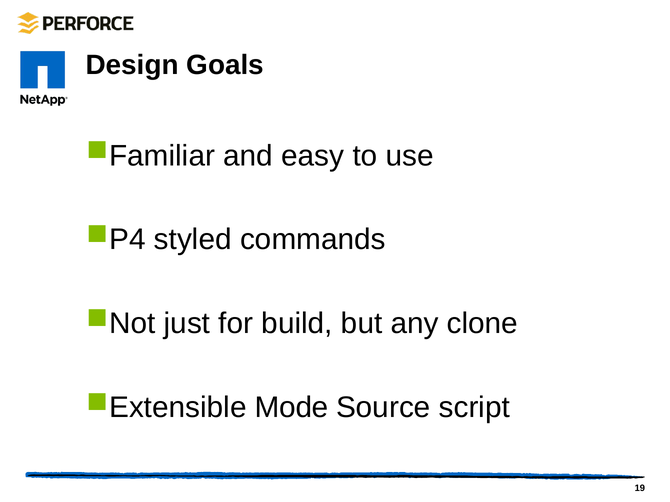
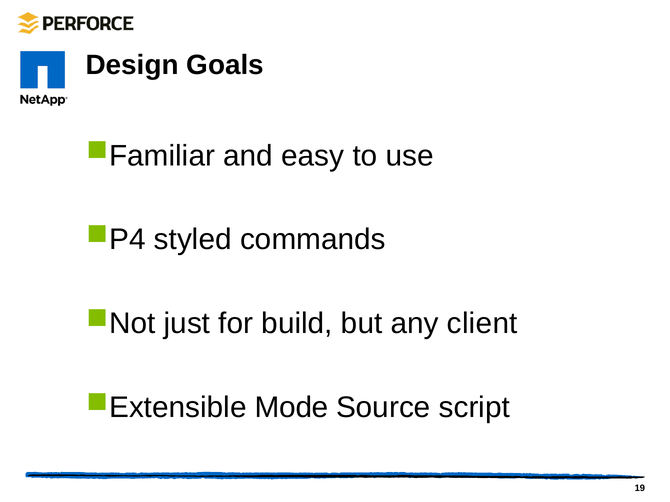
clone: clone -> client (482, 324)
